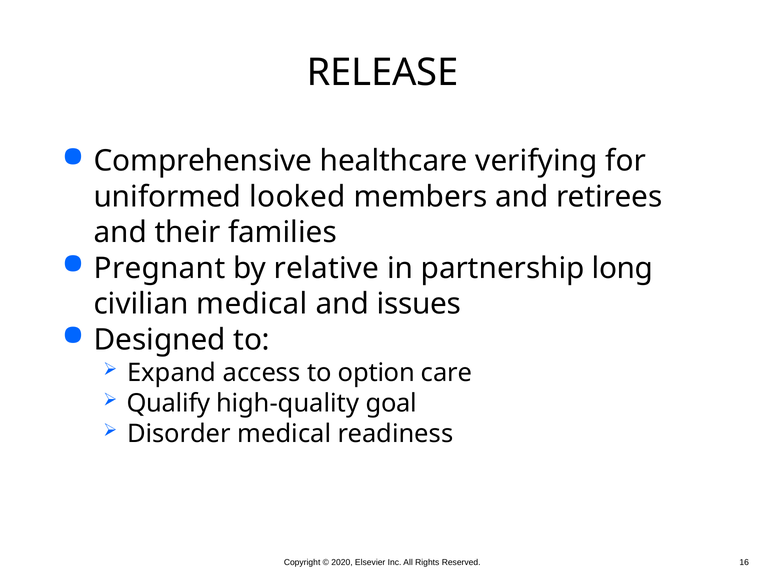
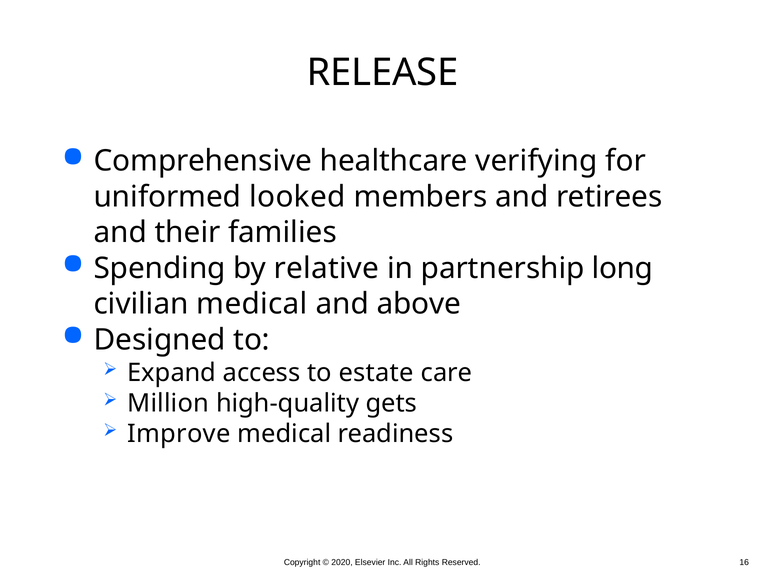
Pregnant: Pregnant -> Spending (160, 268)
issues: issues -> above (419, 304)
option: option -> estate (376, 373)
Qualify: Qualify -> Million (168, 403)
goal: goal -> gets (391, 403)
Disorder: Disorder -> Improve (179, 434)
